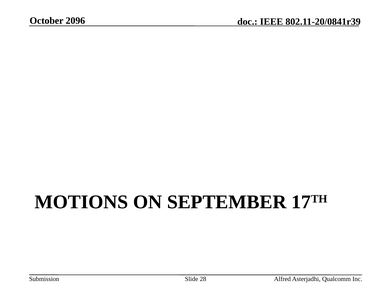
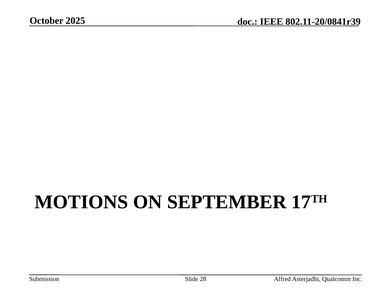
2096: 2096 -> 2025 (75, 21)
